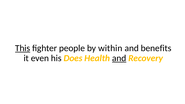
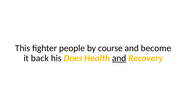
This underline: present -> none (23, 48)
within: within -> course (110, 48)
benefits: benefits -> become (156, 48)
even: even -> back (40, 58)
